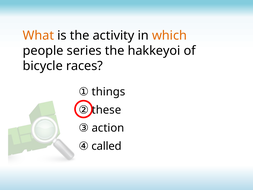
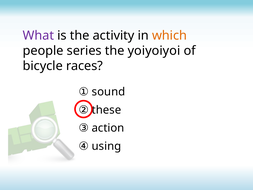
What colour: orange -> purple (38, 35)
hakkeyoi: hakkeyoi -> yoiyoiyoi (154, 51)
things: things -> sound (109, 92)
called: called -> using (106, 146)
